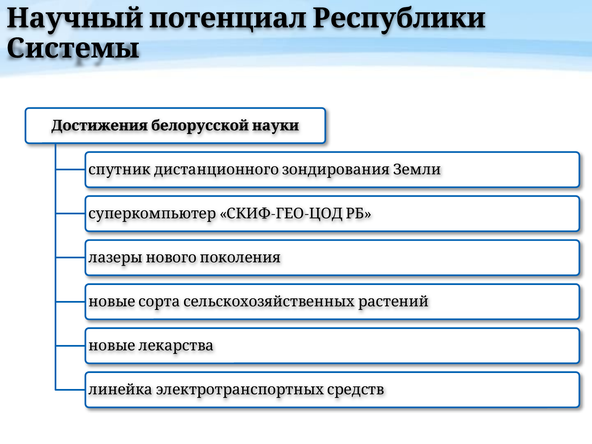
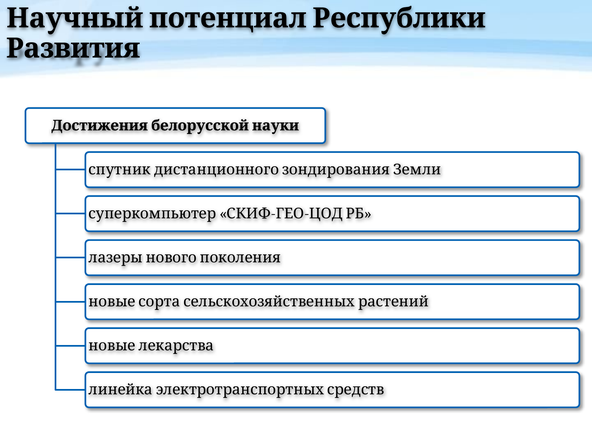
Системы: Системы -> Развития (73, 48)
